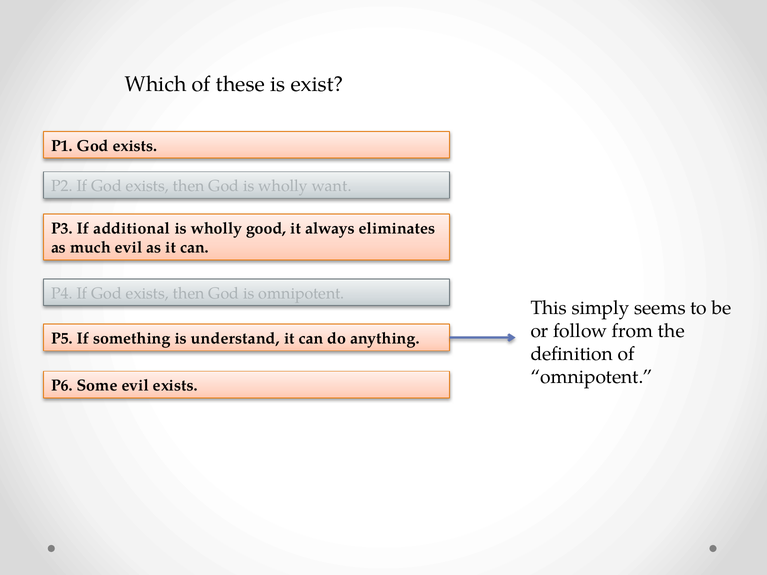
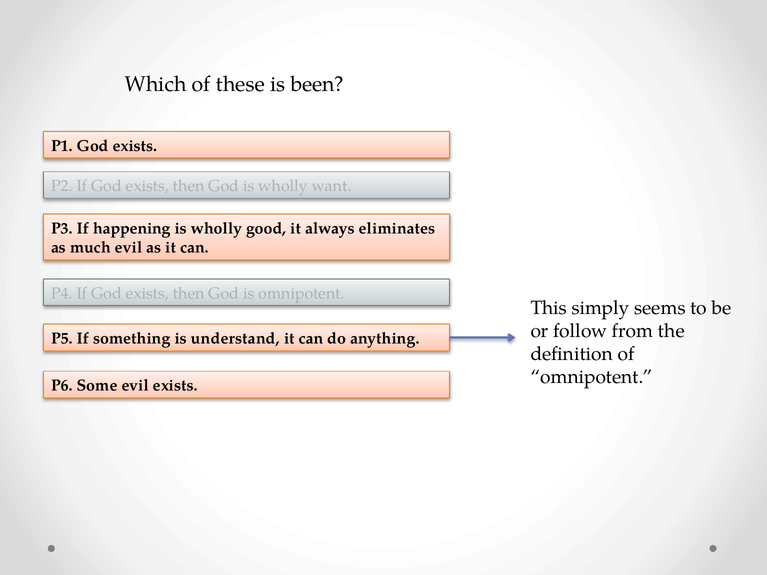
exist: exist -> been (317, 84)
additional: additional -> happening (132, 229)
